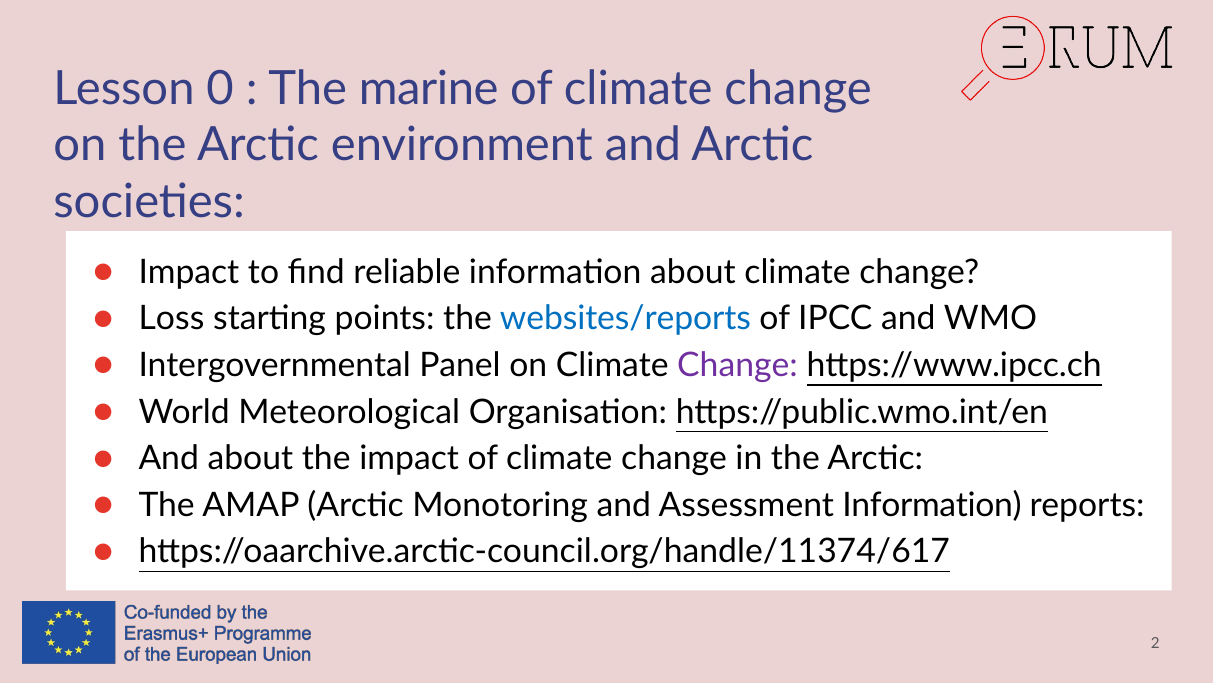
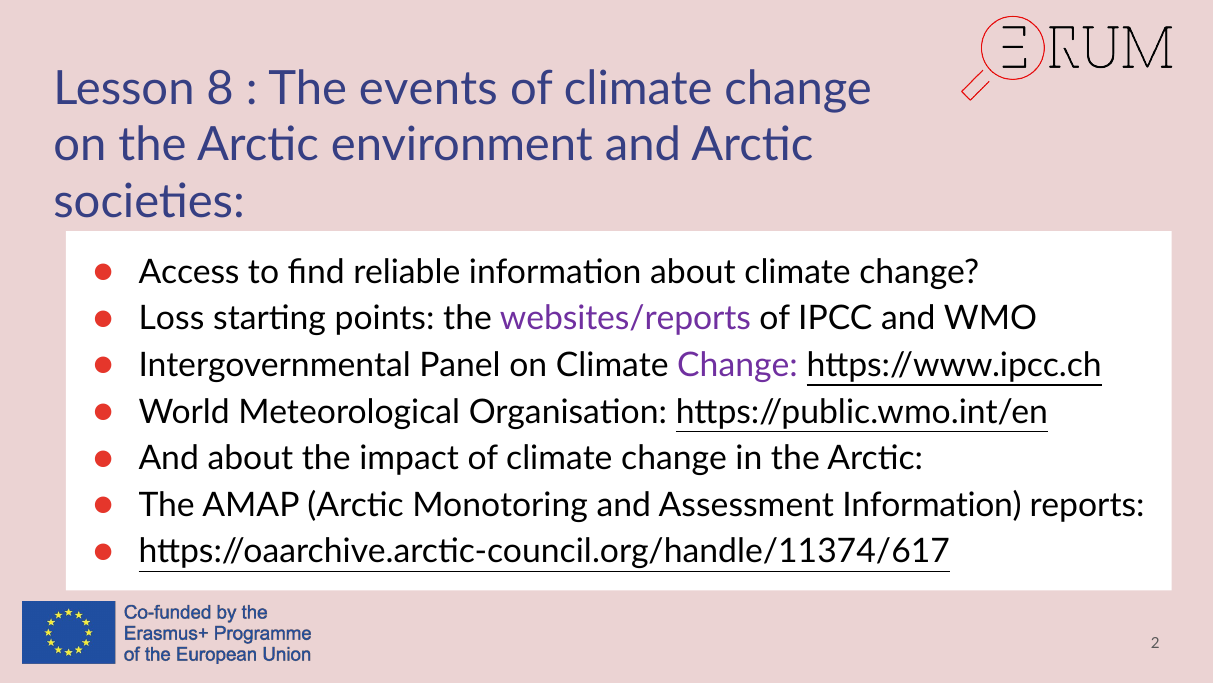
0: 0 -> 8 (220, 88)
marine: marine -> events (428, 88)
Impact: Impact -> Access (189, 272)
websites/reports colour: blue -> purple (625, 318)
